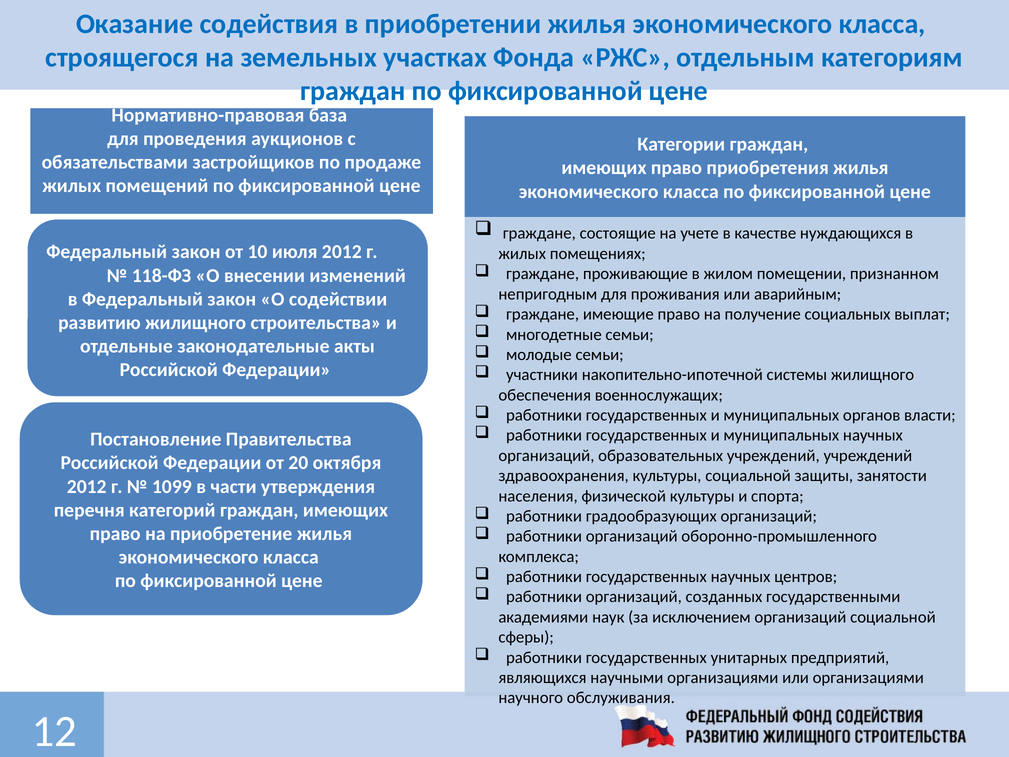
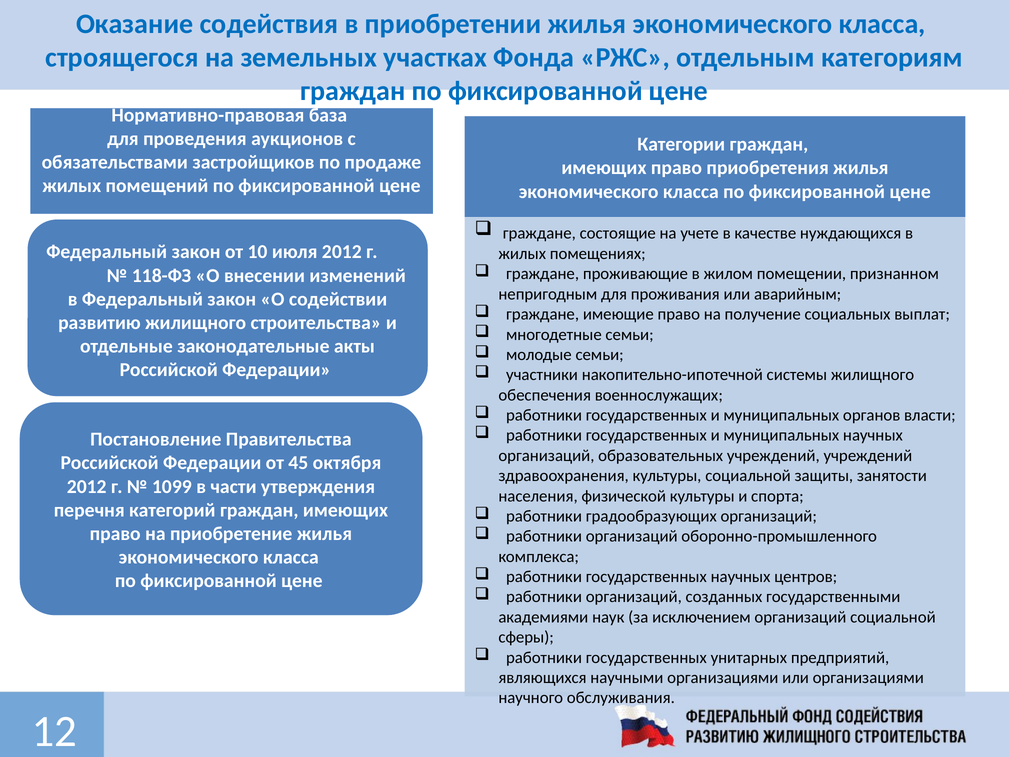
20: 20 -> 45 (298, 463)
